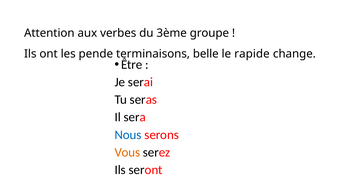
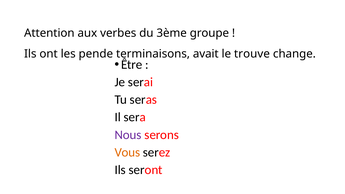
belle: belle -> avait (206, 54)
rapide: rapide -> trouve (252, 54)
Nous colour: blue -> purple (128, 135)
